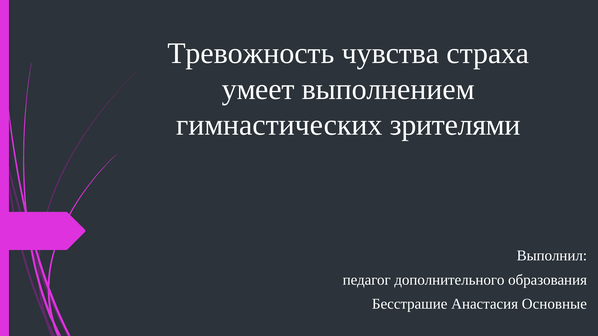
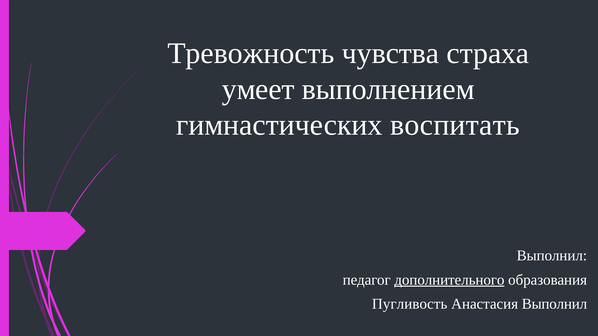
зрителями: зрителями -> воспитать (455, 125)
дополнительного underline: none -> present (449, 280)
Бесстрашие: Бесстрашие -> Пугливость (410, 304)
Анастасия Основные: Основные -> Выполнил (554, 304)
